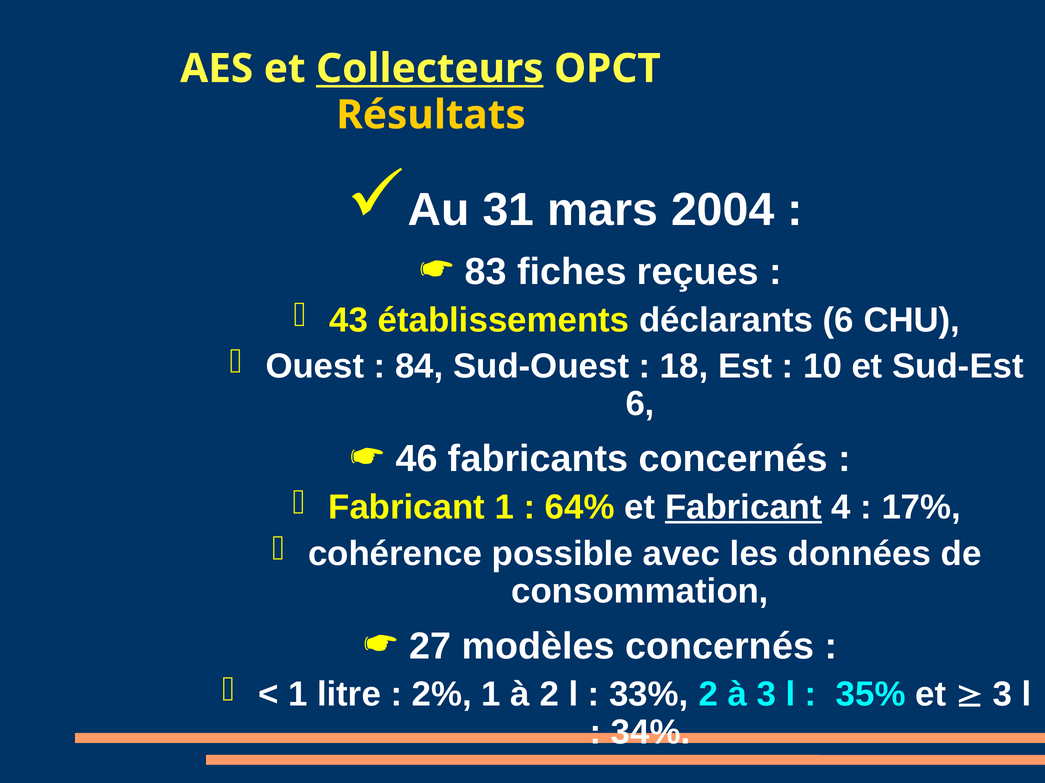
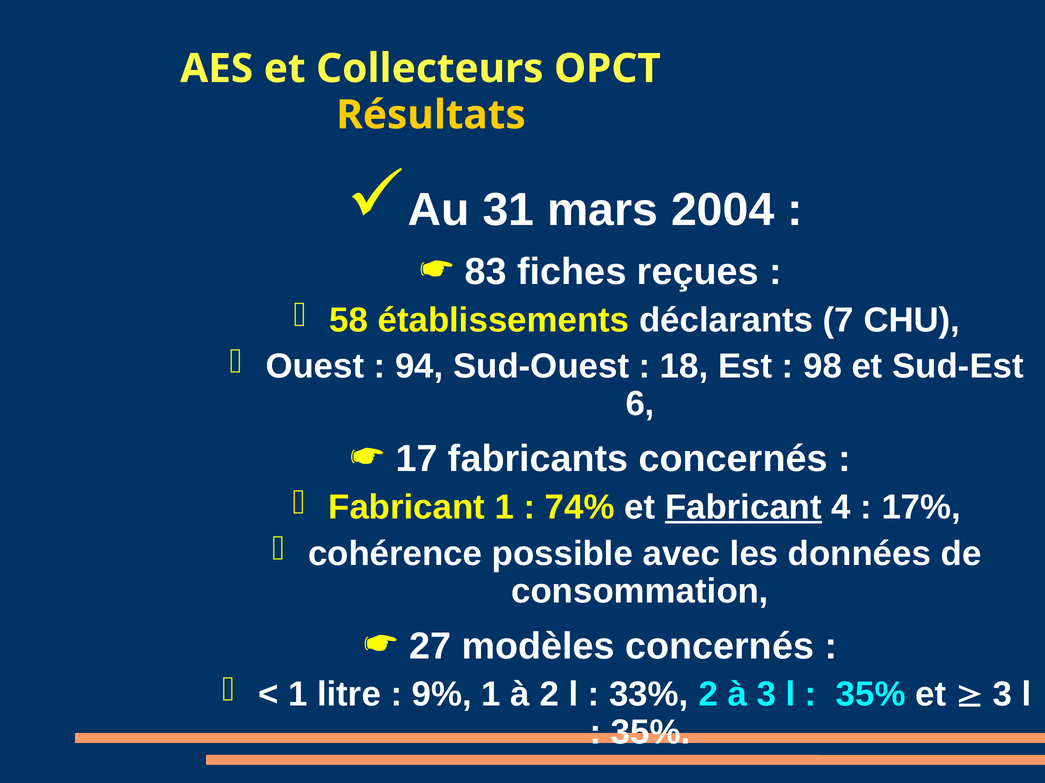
Collecteurs underline: present -> none (430, 69)
43: 43 -> 58 (349, 320)
déclarants 6: 6 -> 7 (838, 320)
84: 84 -> 94 (419, 367)
10: 10 -> 98 (823, 367)
46: 46 -> 17 (417, 459)
64%: 64% -> 74% (580, 508)
2%: 2% -> 9% (442, 695)
34%: 34% -> 35% (651, 733)
